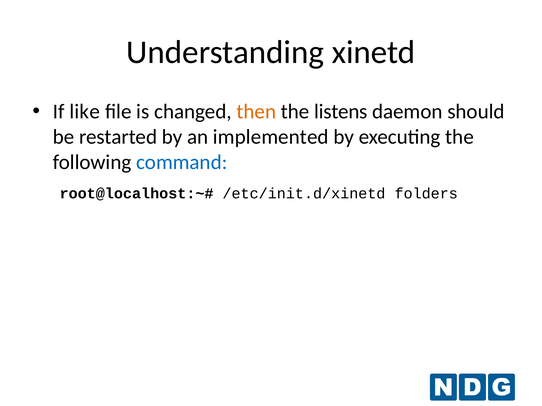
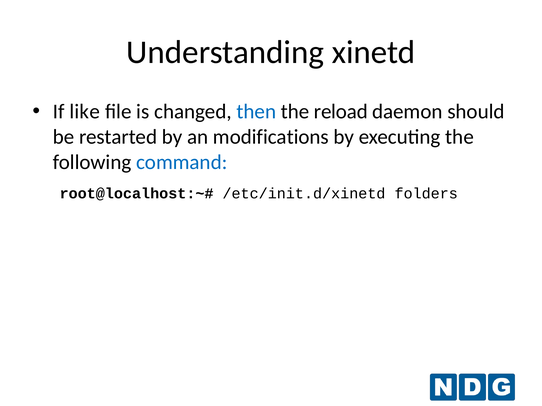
then colour: orange -> blue (256, 112)
listens: listens -> reload (341, 112)
implemented: implemented -> modifications (271, 137)
